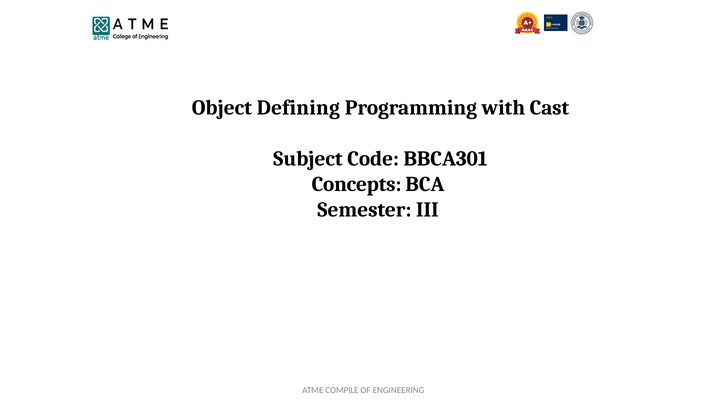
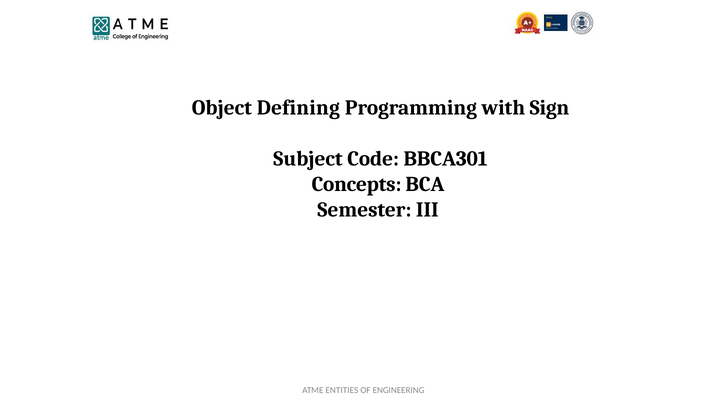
Cast: Cast -> Sign (549, 108)
COMPILE: COMPILE -> ENTITIES (342, 390)
